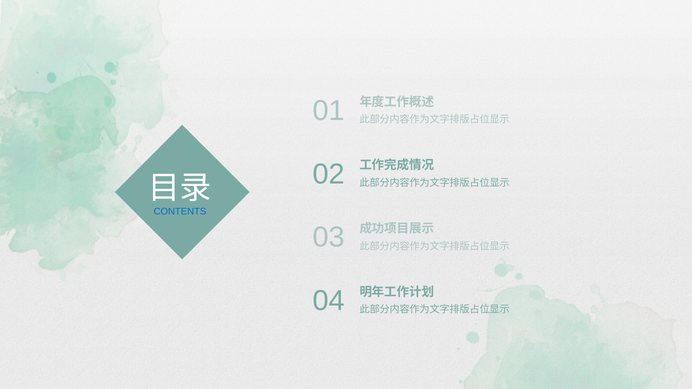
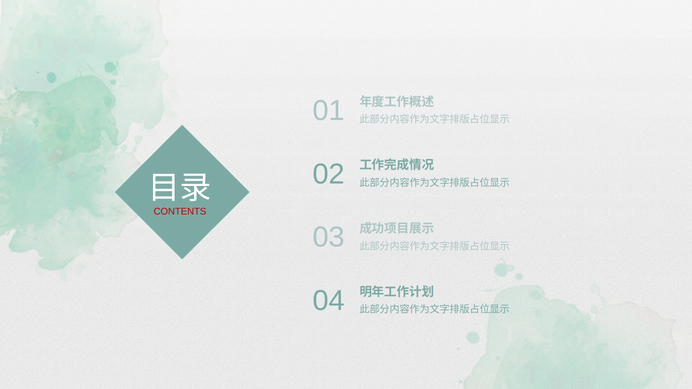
CONTENTS colour: blue -> red (180, 212)
